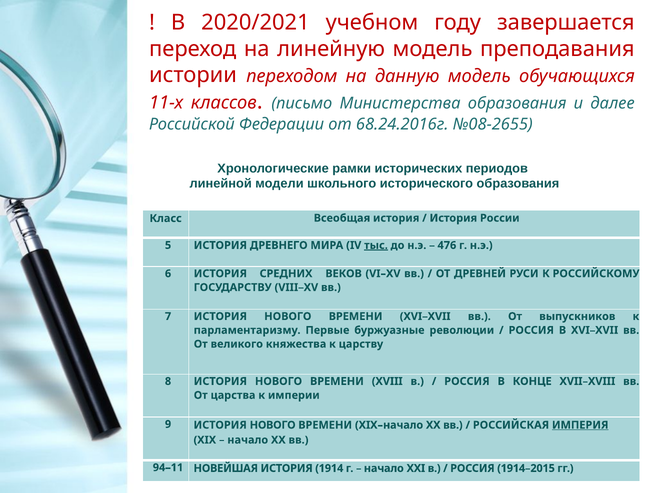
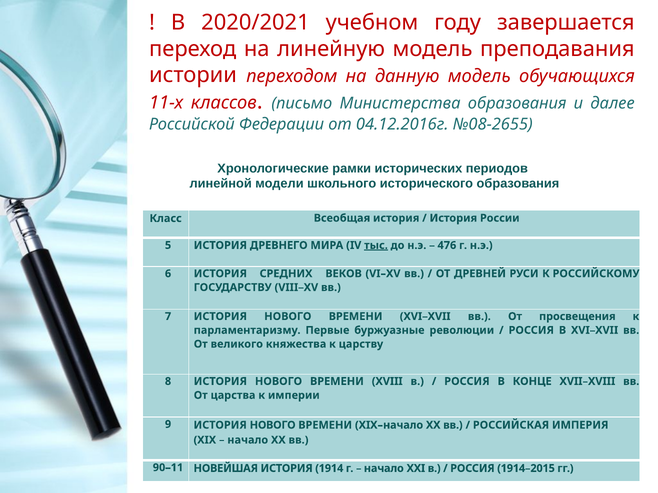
68.24.2016г: 68.24.2016г -> 04.12.2016г (402, 124)
выпускников: выпускников -> просвещения (577, 317)
ИМПЕРИЯ underline: present -> none (580, 425)
94–11: 94–11 -> 90–11 (168, 468)
